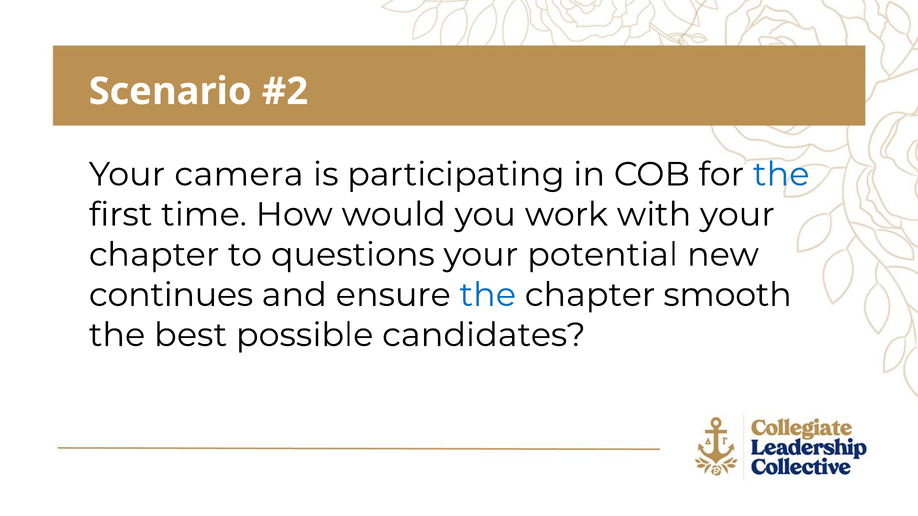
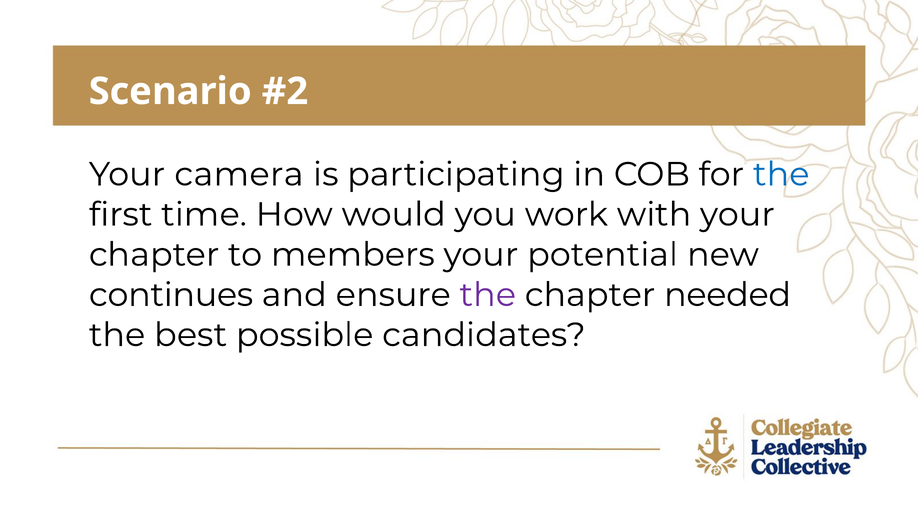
questions: questions -> members (353, 255)
the colour: blue -> purple (488, 295)
smooth: smooth -> needed (728, 295)
